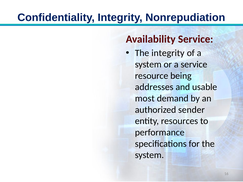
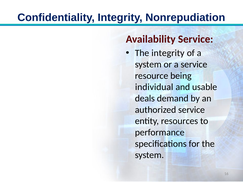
addresses: addresses -> individual (154, 87)
most: most -> deals (145, 99)
authorized sender: sender -> service (192, 110)
